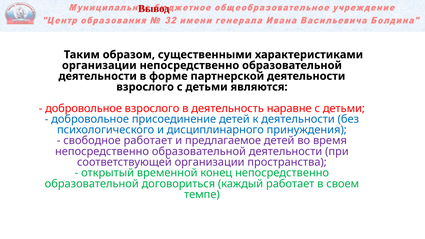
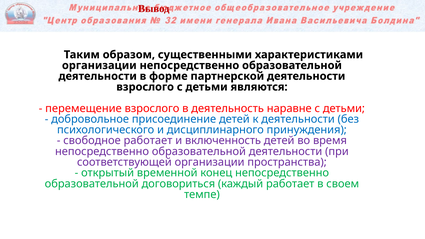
добровольное: добровольное -> перемещение (83, 108)
предлагаемое: предлагаемое -> включенность (223, 141)
